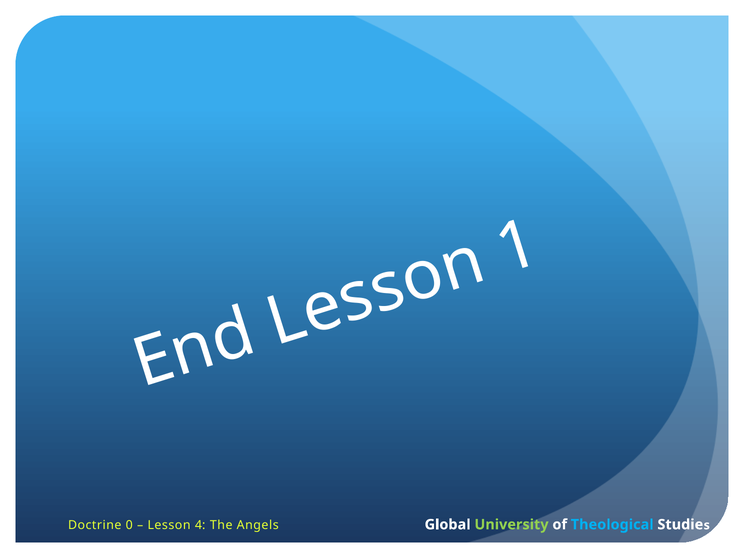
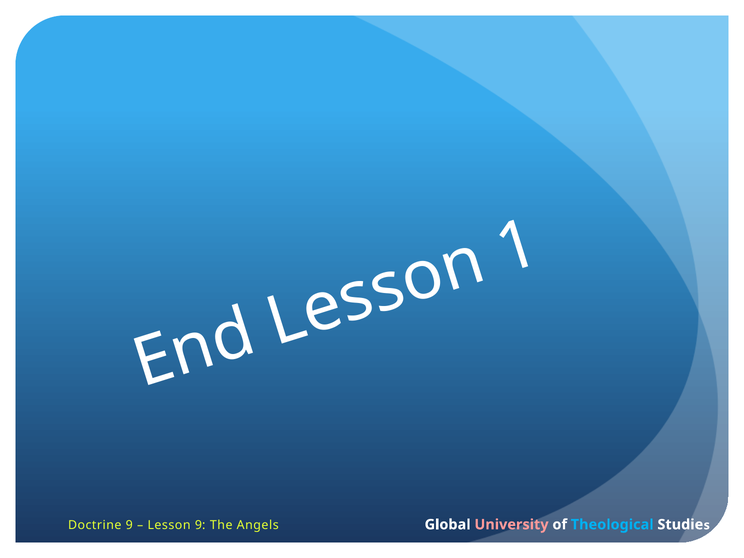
Doctrine 0: 0 -> 9 (129, 525)
Lesson 4: 4 -> 9 (200, 525)
University colour: light green -> pink (511, 525)
